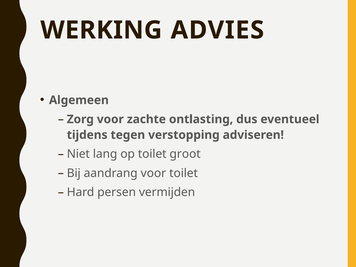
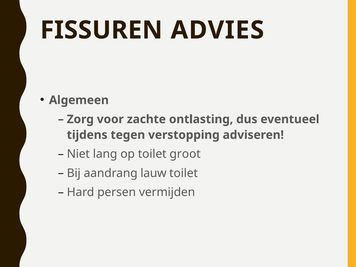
WERKING: WERKING -> FISSUREN (101, 30)
aandrang voor: voor -> lauw (153, 173)
